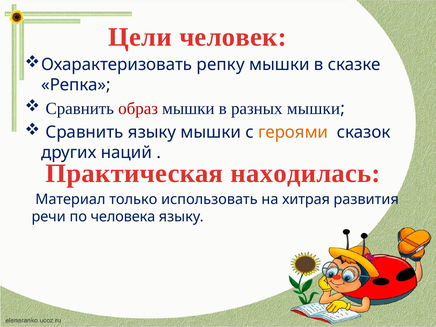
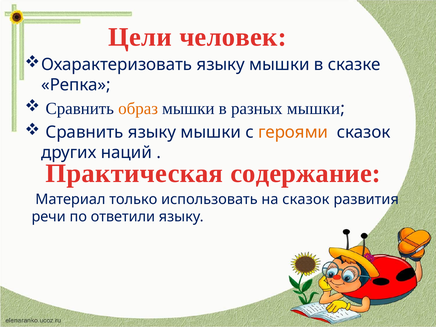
Охарактеризовать репку: репку -> языку (221, 65)
образ colour: red -> orange (138, 109)
находилась: находилась -> содержание (306, 173)
на хитрая: хитрая -> сказок (306, 199)
человека: человека -> ответили (123, 217)
